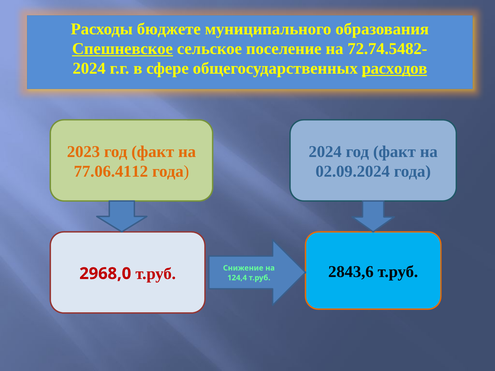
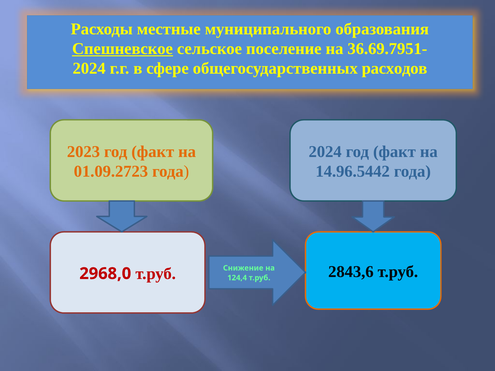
бюджете: бюджете -> местные (169, 29)
72.74.5482-: 72.74.5482- -> 36.69.7951- (387, 49)
расходов underline: present -> none (394, 69)
77.06.4112: 77.06.4112 -> 01.09.2723 (111, 172)
02.09.2024: 02.09.2024 -> 14.96.5442 (353, 172)
